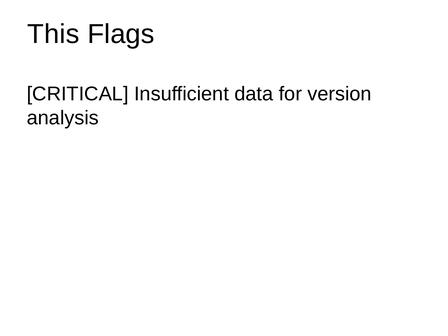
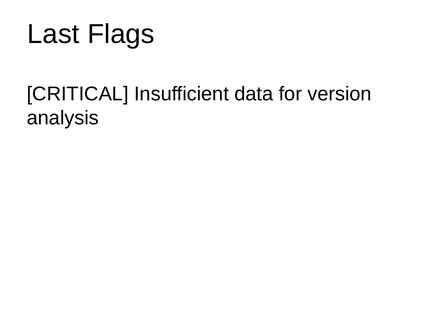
This: This -> Last (53, 34)
